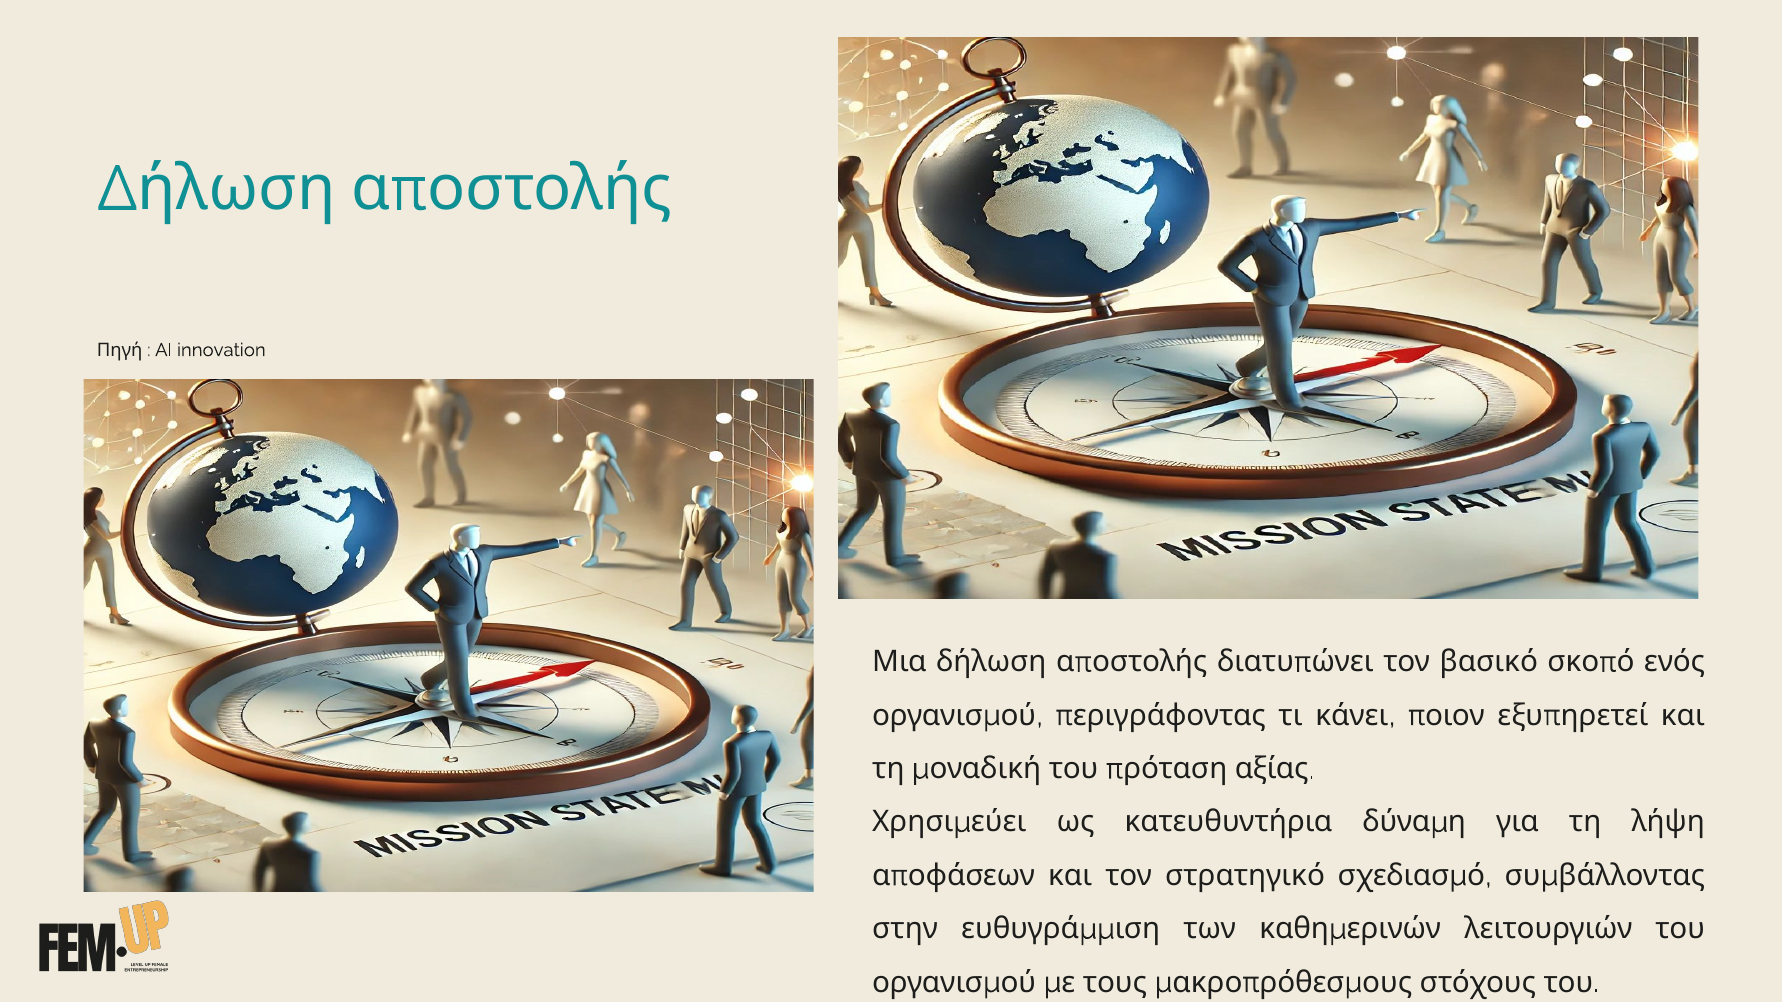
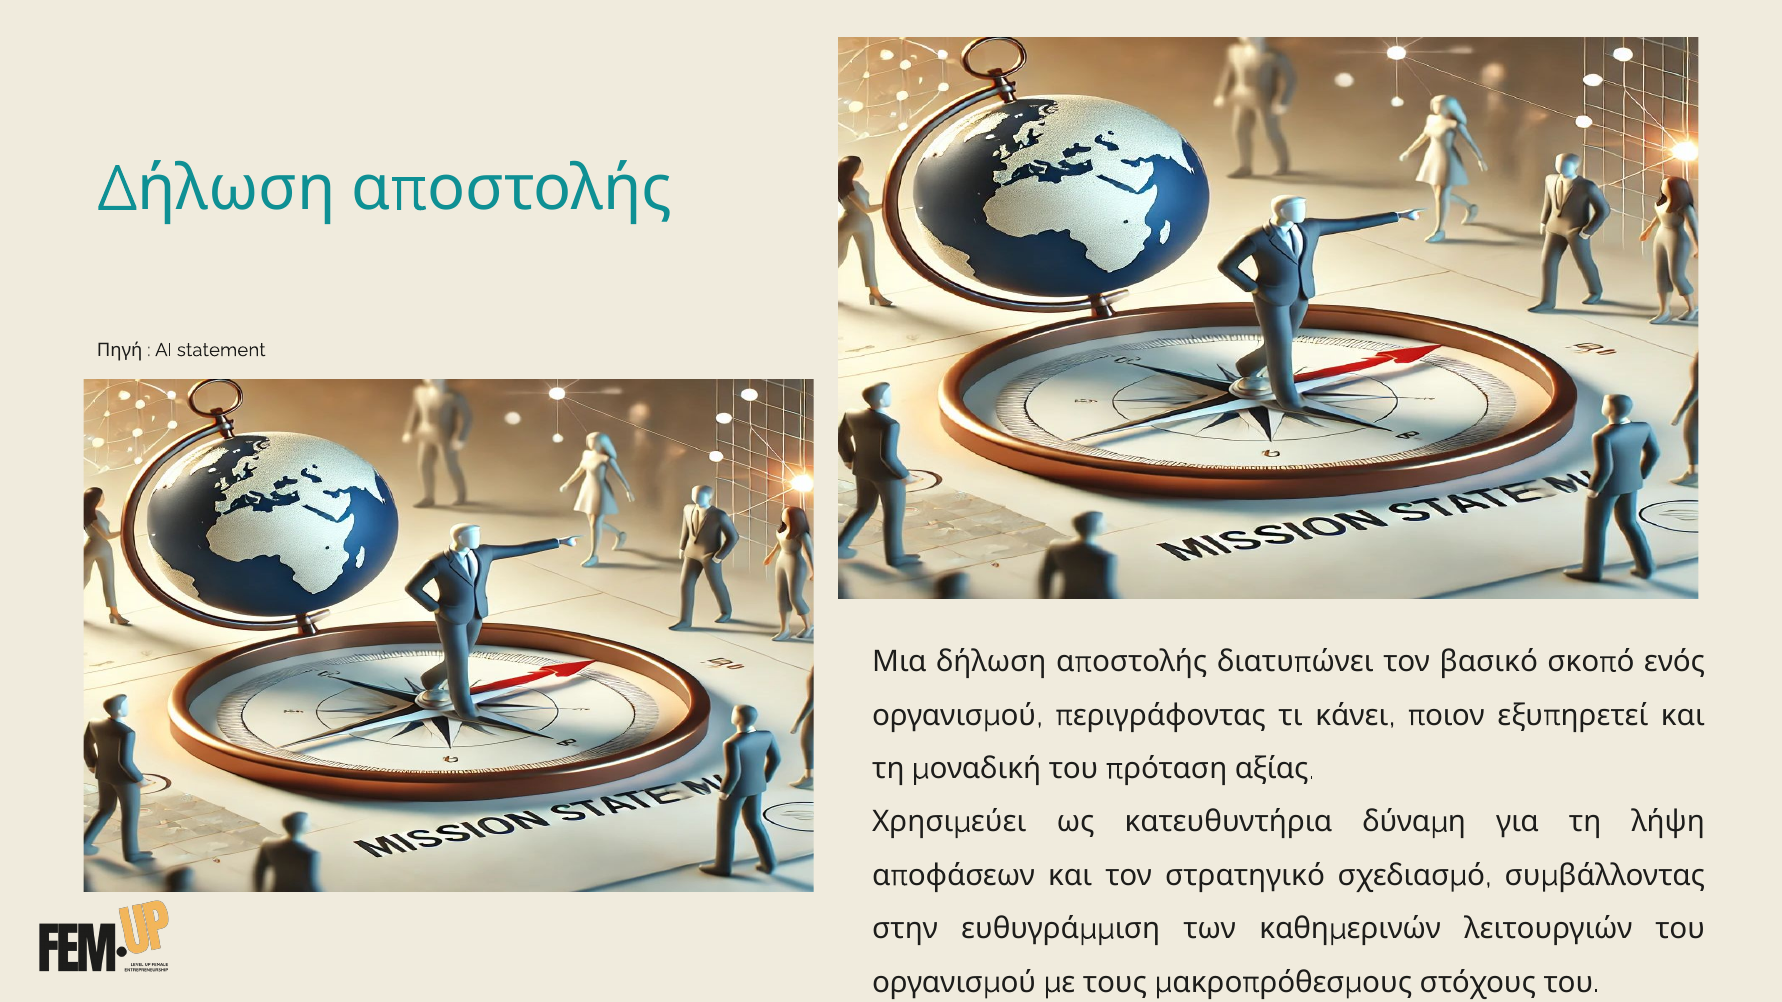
innovation: innovation -> statement (221, 350)
